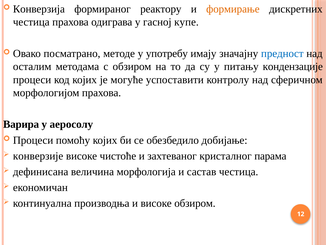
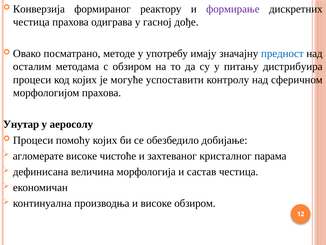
формирање colour: orange -> purple (233, 9)
купе: купе -> дође (186, 22)
кондензације: кондензације -> дистрибуира (293, 67)
Варира: Варира -> Унутар (21, 124)
конверзије: конверзије -> агломерате (38, 156)
